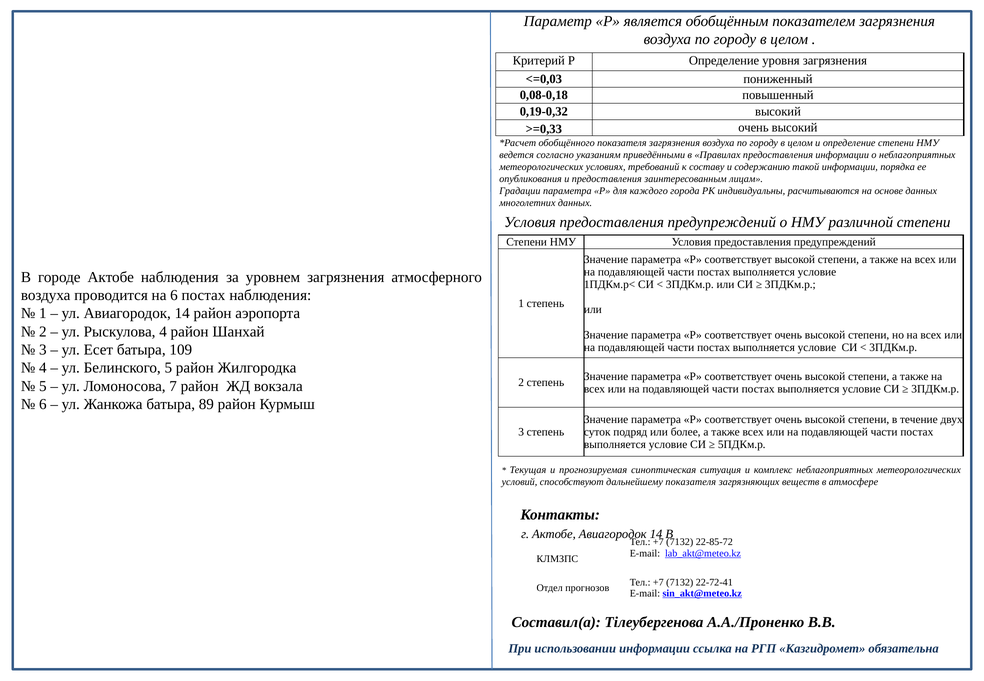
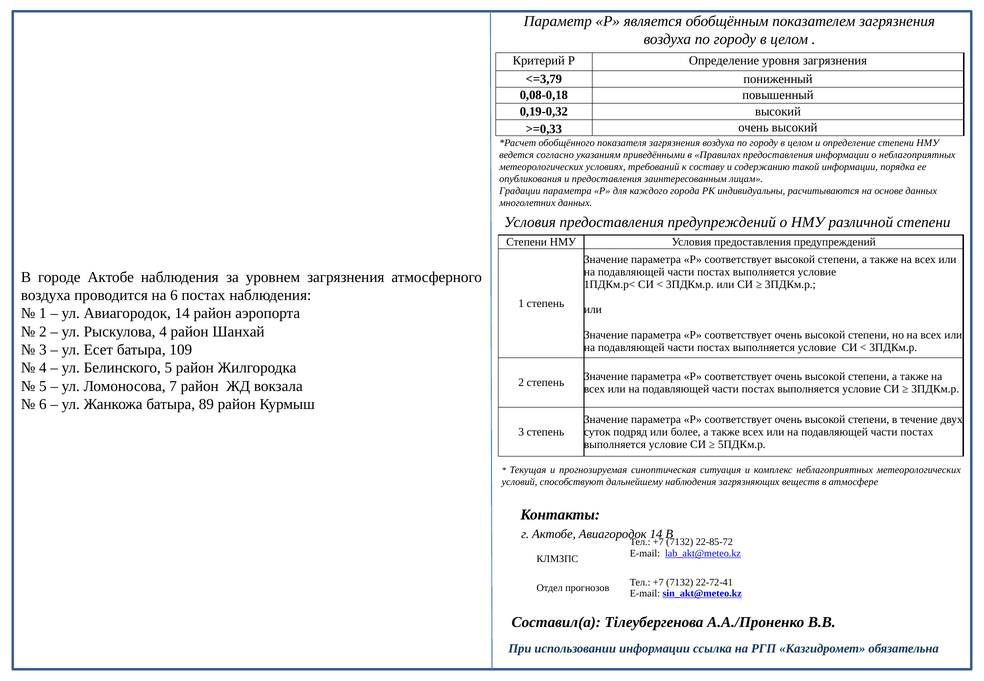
<=0,03: <=0,03 -> <=3,79 (544, 79)
дальнейшему показателя: показателя -> наблюдения (691, 482)
